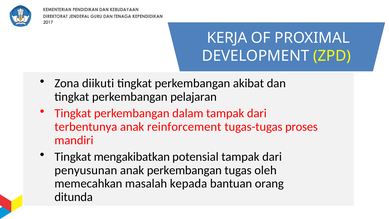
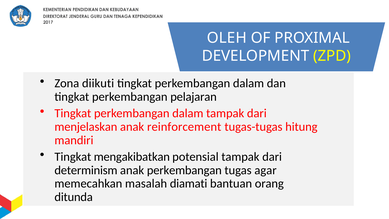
KERJA: KERJA -> OLEH (227, 38)
akibat: akibat -> dalam (249, 83)
terbentunya: terbentunya -> menjelaskan (86, 127)
proses: proses -> hitung (301, 127)
penyusunan: penyusunan -> determinism (86, 170)
oleh: oleh -> agar (266, 170)
kepada: kepada -> diamati (189, 183)
